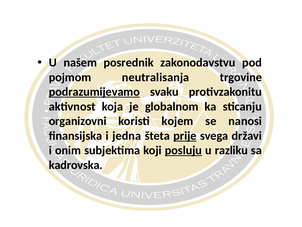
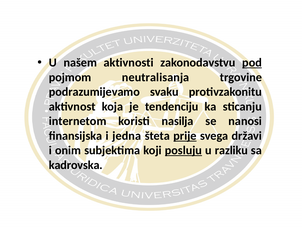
posrednik: posrednik -> aktivnosti (129, 63)
pod underline: none -> present (252, 63)
podrazumijevamo underline: present -> none (94, 92)
globalnom: globalnom -> tendenciju (172, 106)
organizovni: organizovni -> internetom (78, 121)
kojem: kojem -> nasilja (178, 121)
